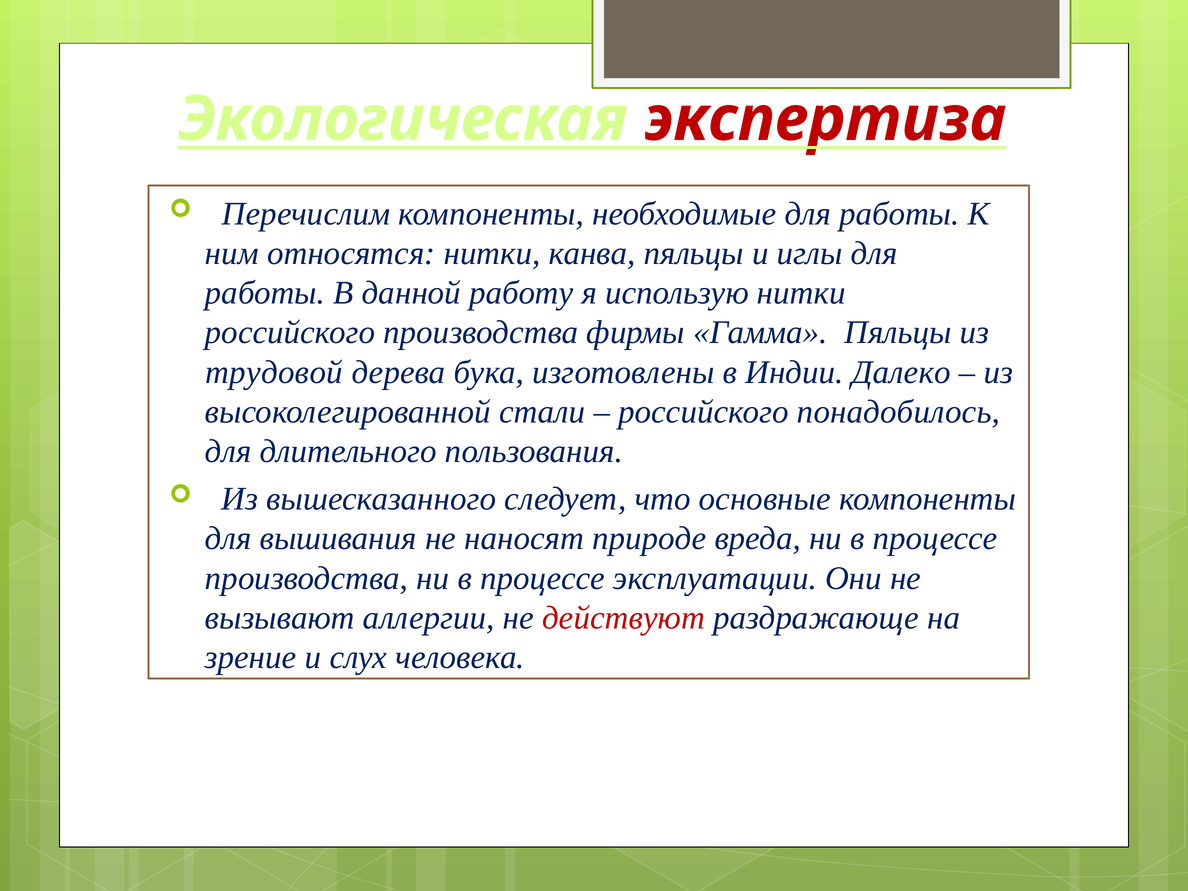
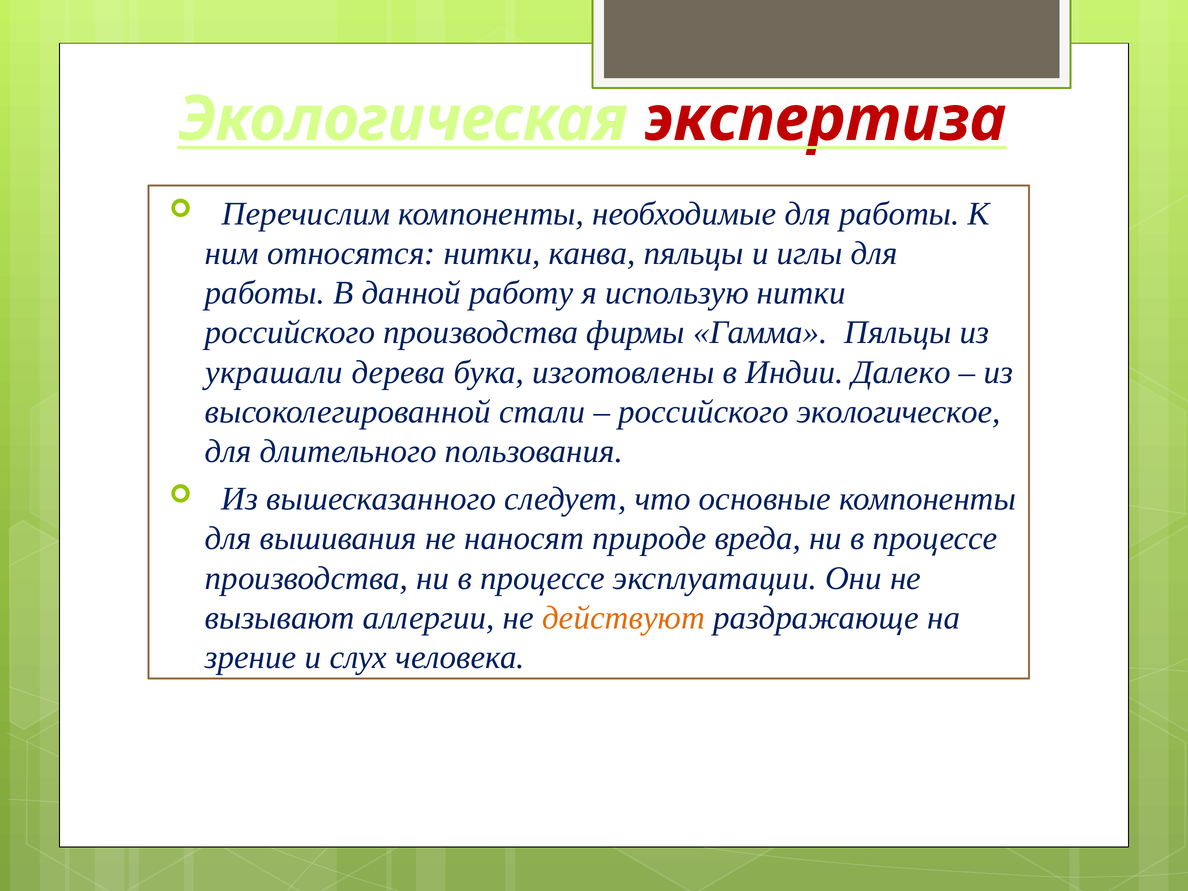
трудовой: трудовой -> украшали (274, 372)
понадобилось: понадобилось -> экологическое (899, 412)
действуют colour: red -> orange (624, 618)
